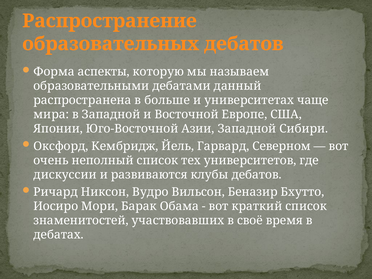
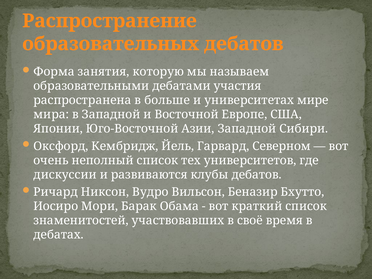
аспекты: аспекты -> занятия (104, 72)
данный: данный -> участия (238, 86)
чаще: чаще -> мире (313, 100)
